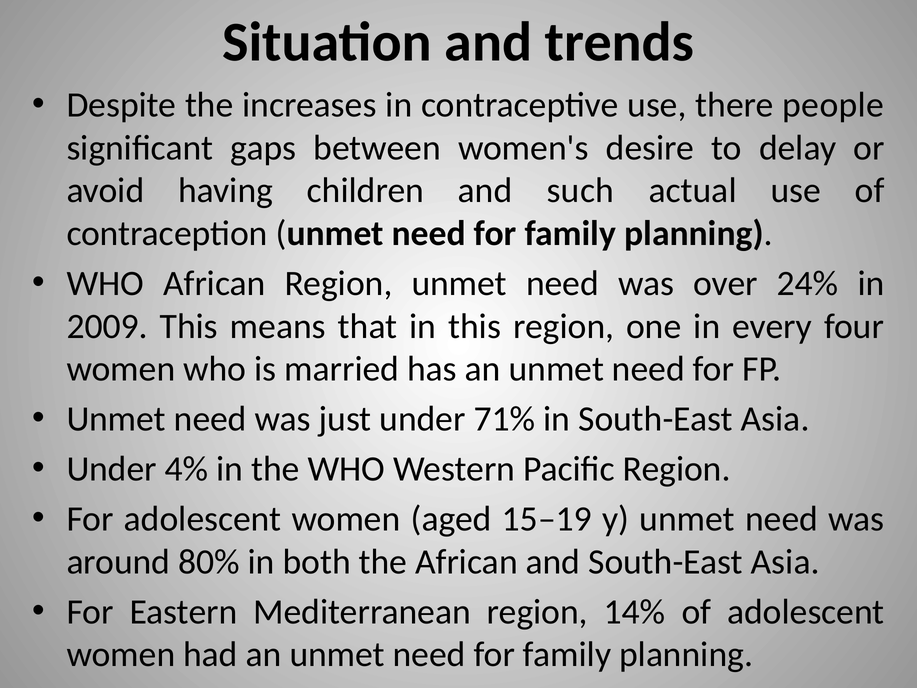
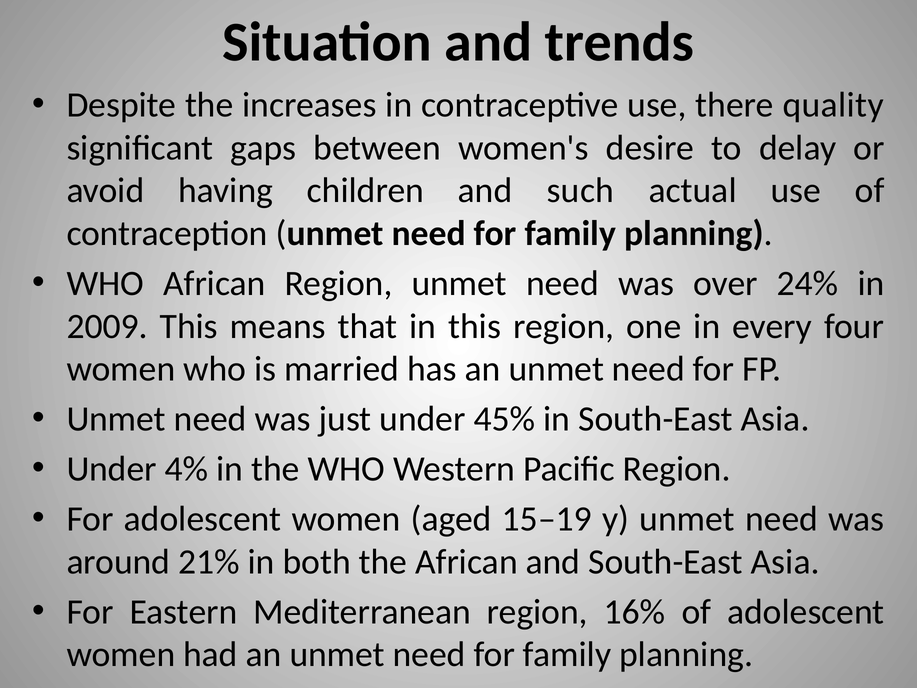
people: people -> quality (833, 105)
71%: 71% -> 45% (504, 419)
80%: 80% -> 21% (209, 562)
14%: 14% -> 16% (635, 612)
